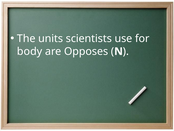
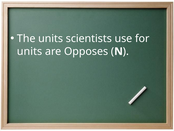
body: body -> units (30, 51)
